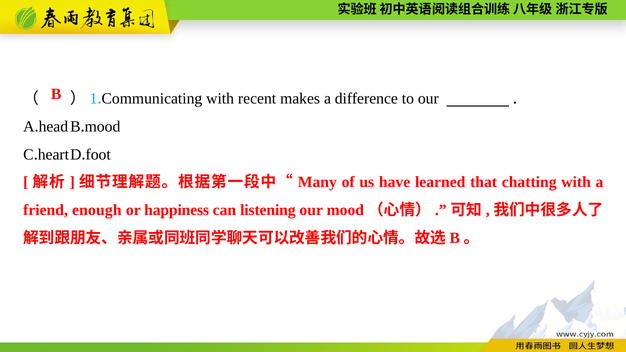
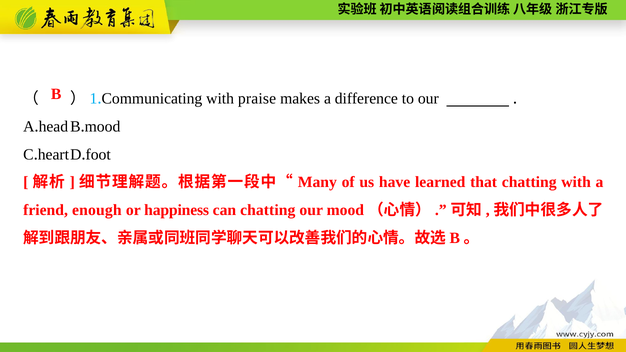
recent: recent -> praise (257, 98)
can listening: listening -> chatting (268, 210)
